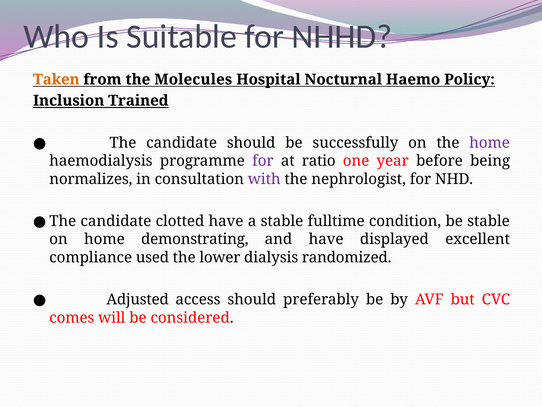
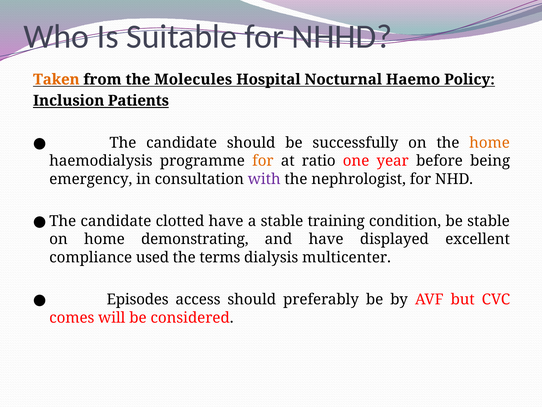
Trained: Trained -> Patients (138, 101)
home colour: purple -> orange (490, 143)
for colour: purple -> orange (263, 161)
normalizes: normalizes -> emergency (91, 179)
fulltime: fulltime -> training (336, 221)
lower: lower -> terms (220, 257)
randomized: randomized -> multicenter (347, 257)
Adjusted: Adjusted -> Episodes (138, 299)
